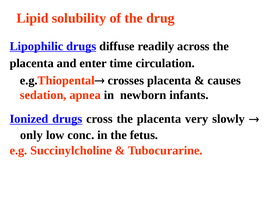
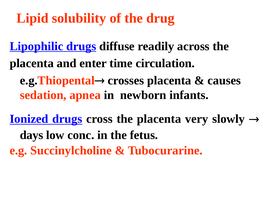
only: only -> days (32, 135)
